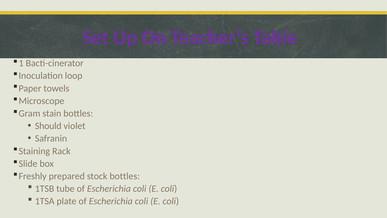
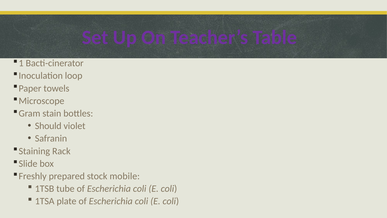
stock bottles: bottles -> mobile (125, 176)
